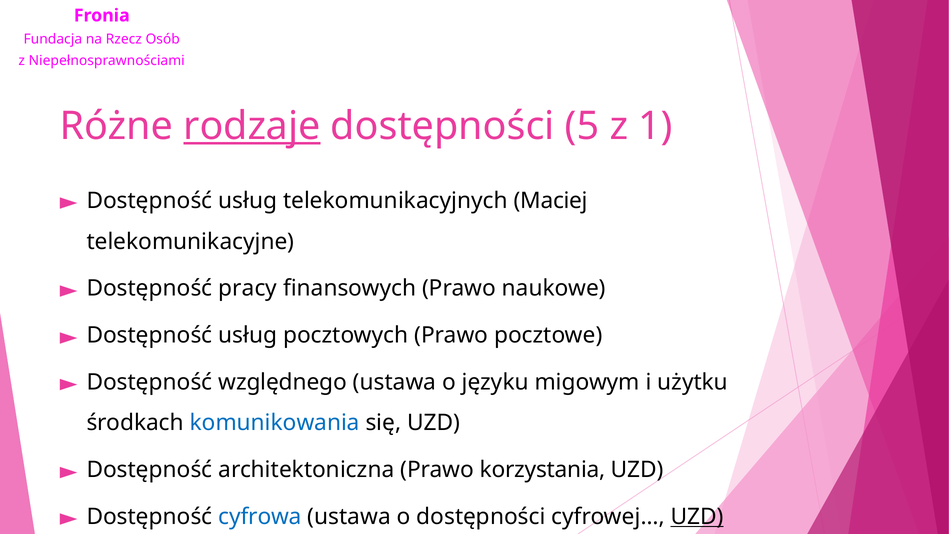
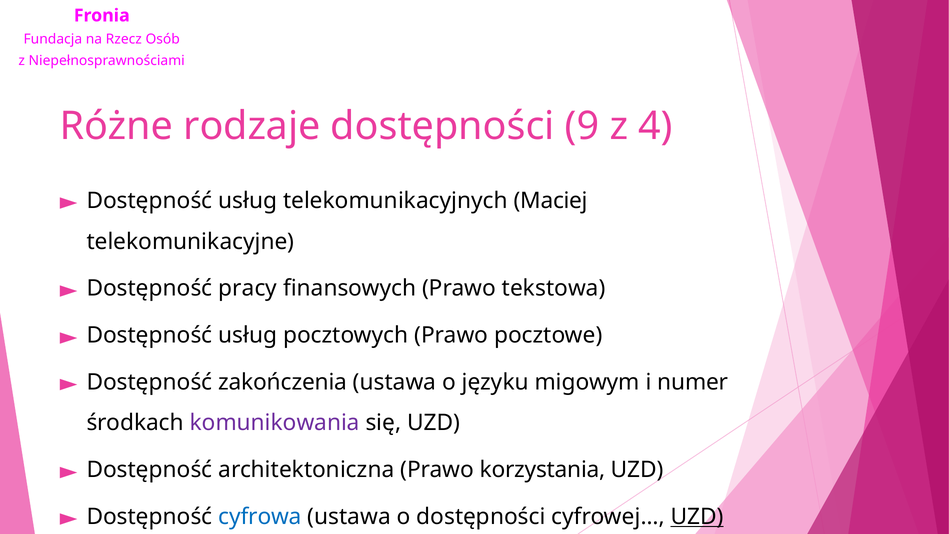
rodzaje underline: present -> none (252, 126)
5: 5 -> 9 (582, 126)
1: 1 -> 4 (656, 126)
naukowe: naukowe -> tekstowa (554, 288)
względnego: względnego -> zakończenia (283, 382)
użytku: użytku -> numer (693, 382)
komunikowania colour: blue -> purple (275, 423)
